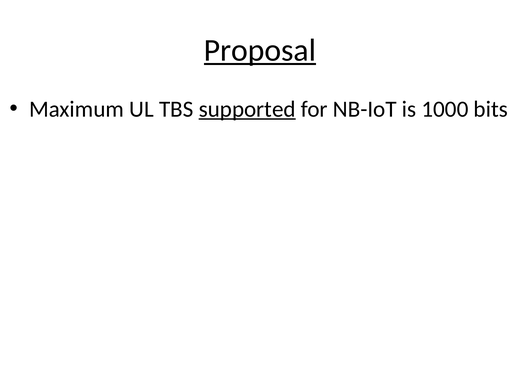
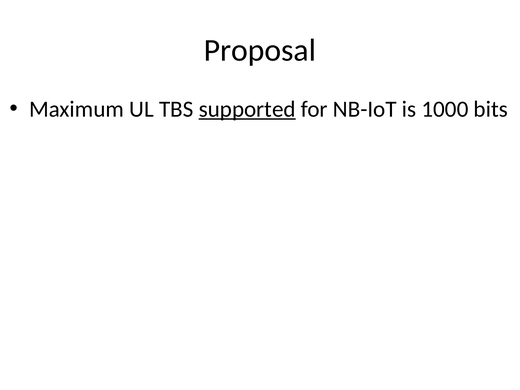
Proposal underline: present -> none (260, 50)
